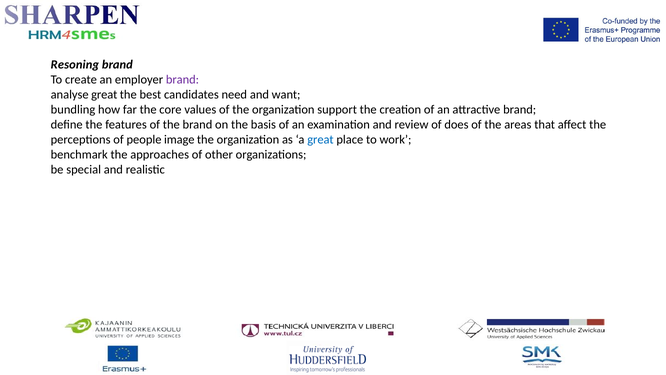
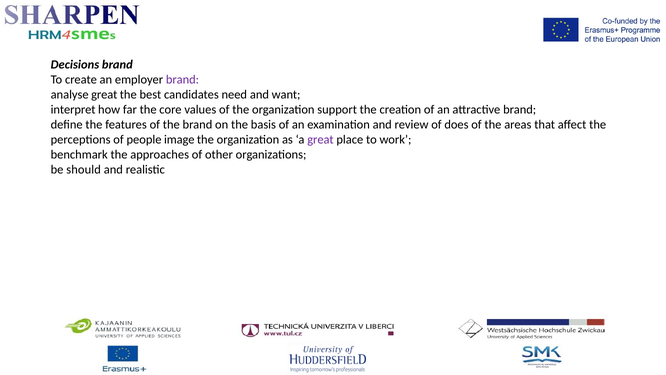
Resoning: Resoning -> Decisions (75, 65)
bundling: bundling -> interpret (73, 110)
great colour: blue -> purple (320, 140)
special: special -> should (84, 169)
